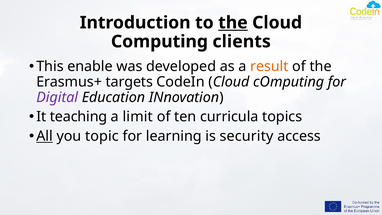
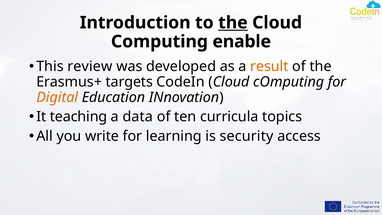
clients: clients -> enable (242, 42)
enable: enable -> review (90, 66)
Digital colour: purple -> orange (57, 97)
limit: limit -> data (138, 117)
All underline: present -> none (45, 136)
topic: topic -> write (102, 136)
